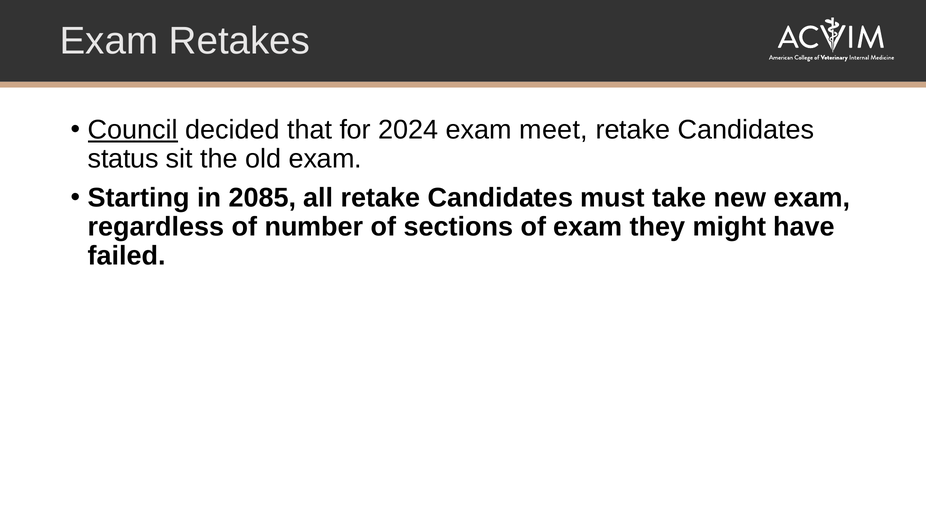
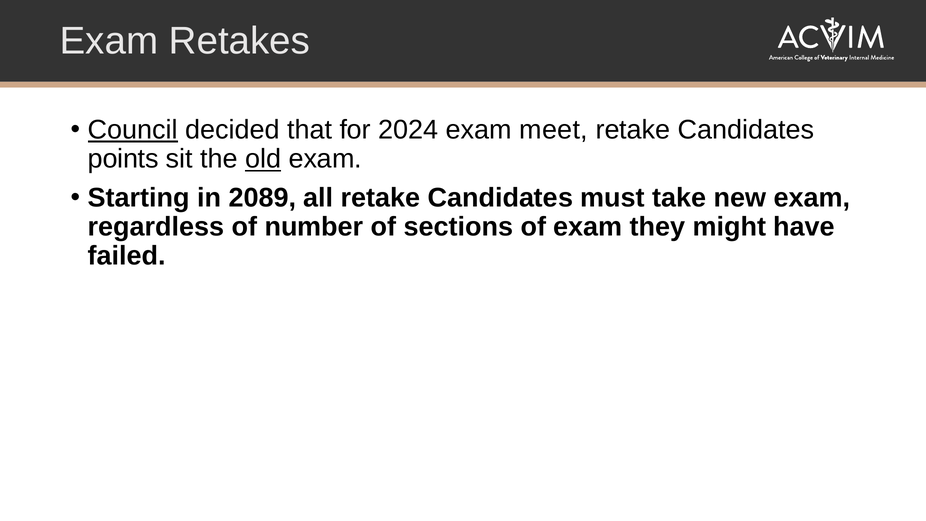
status: status -> points (123, 159)
old underline: none -> present (263, 159)
2085: 2085 -> 2089 (262, 198)
